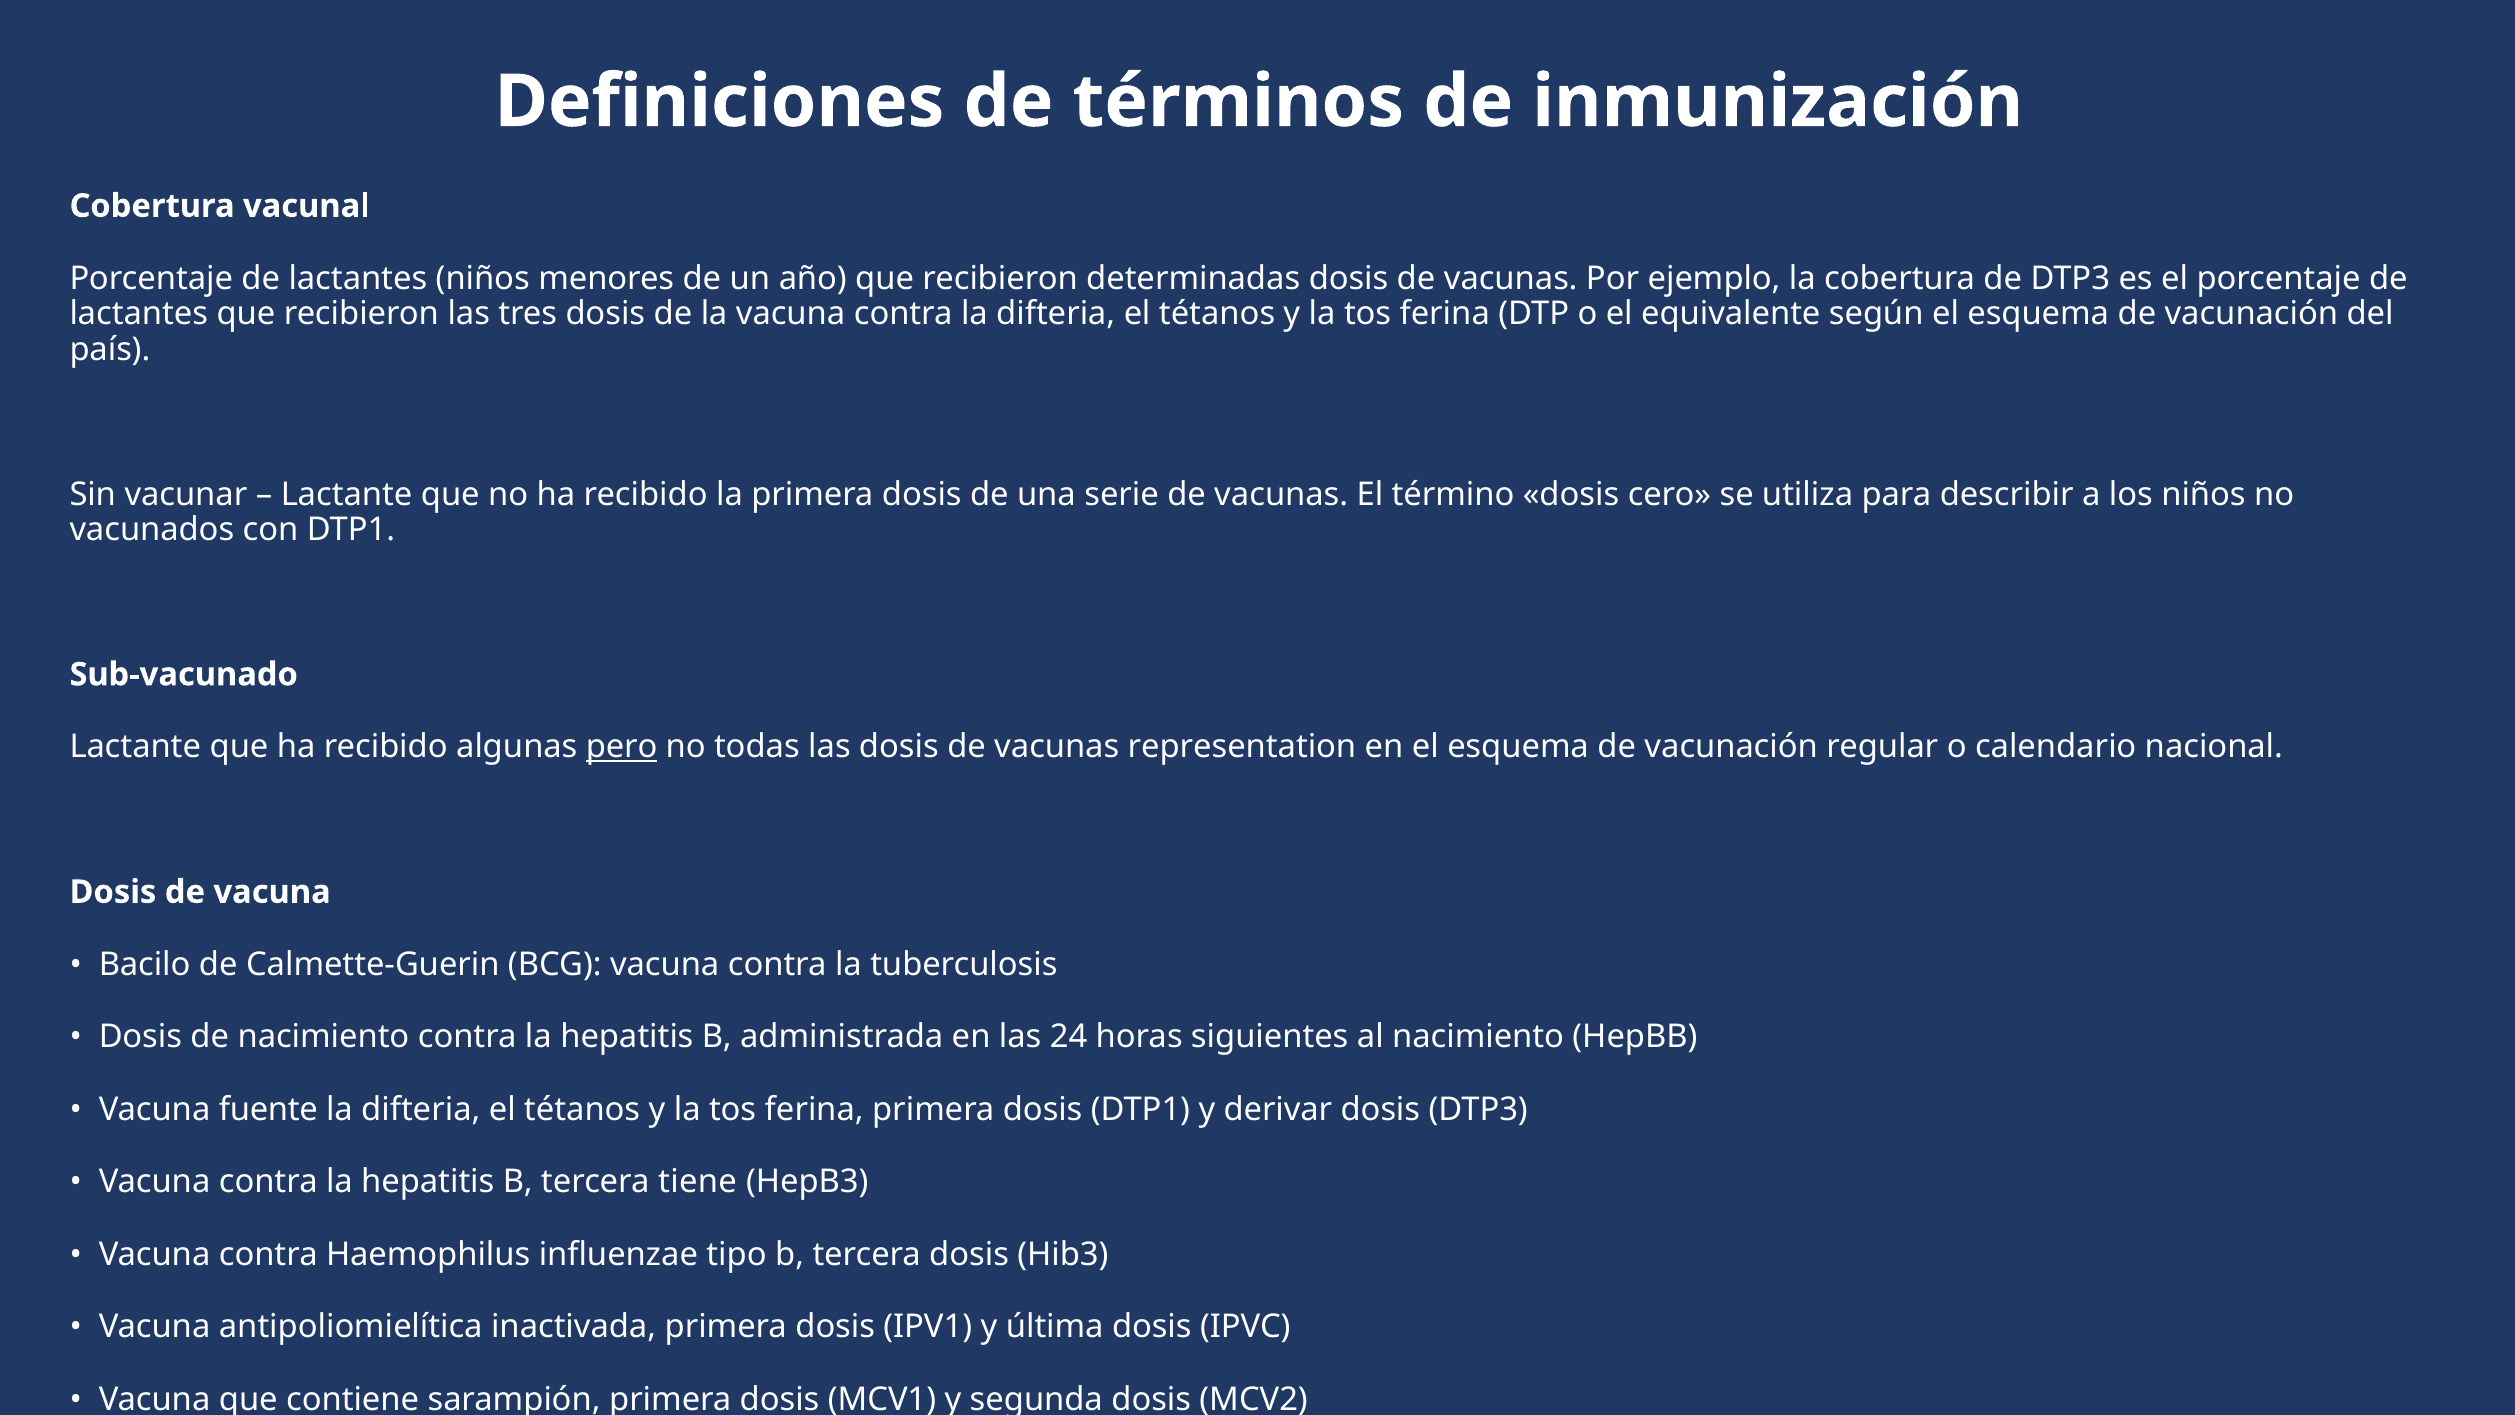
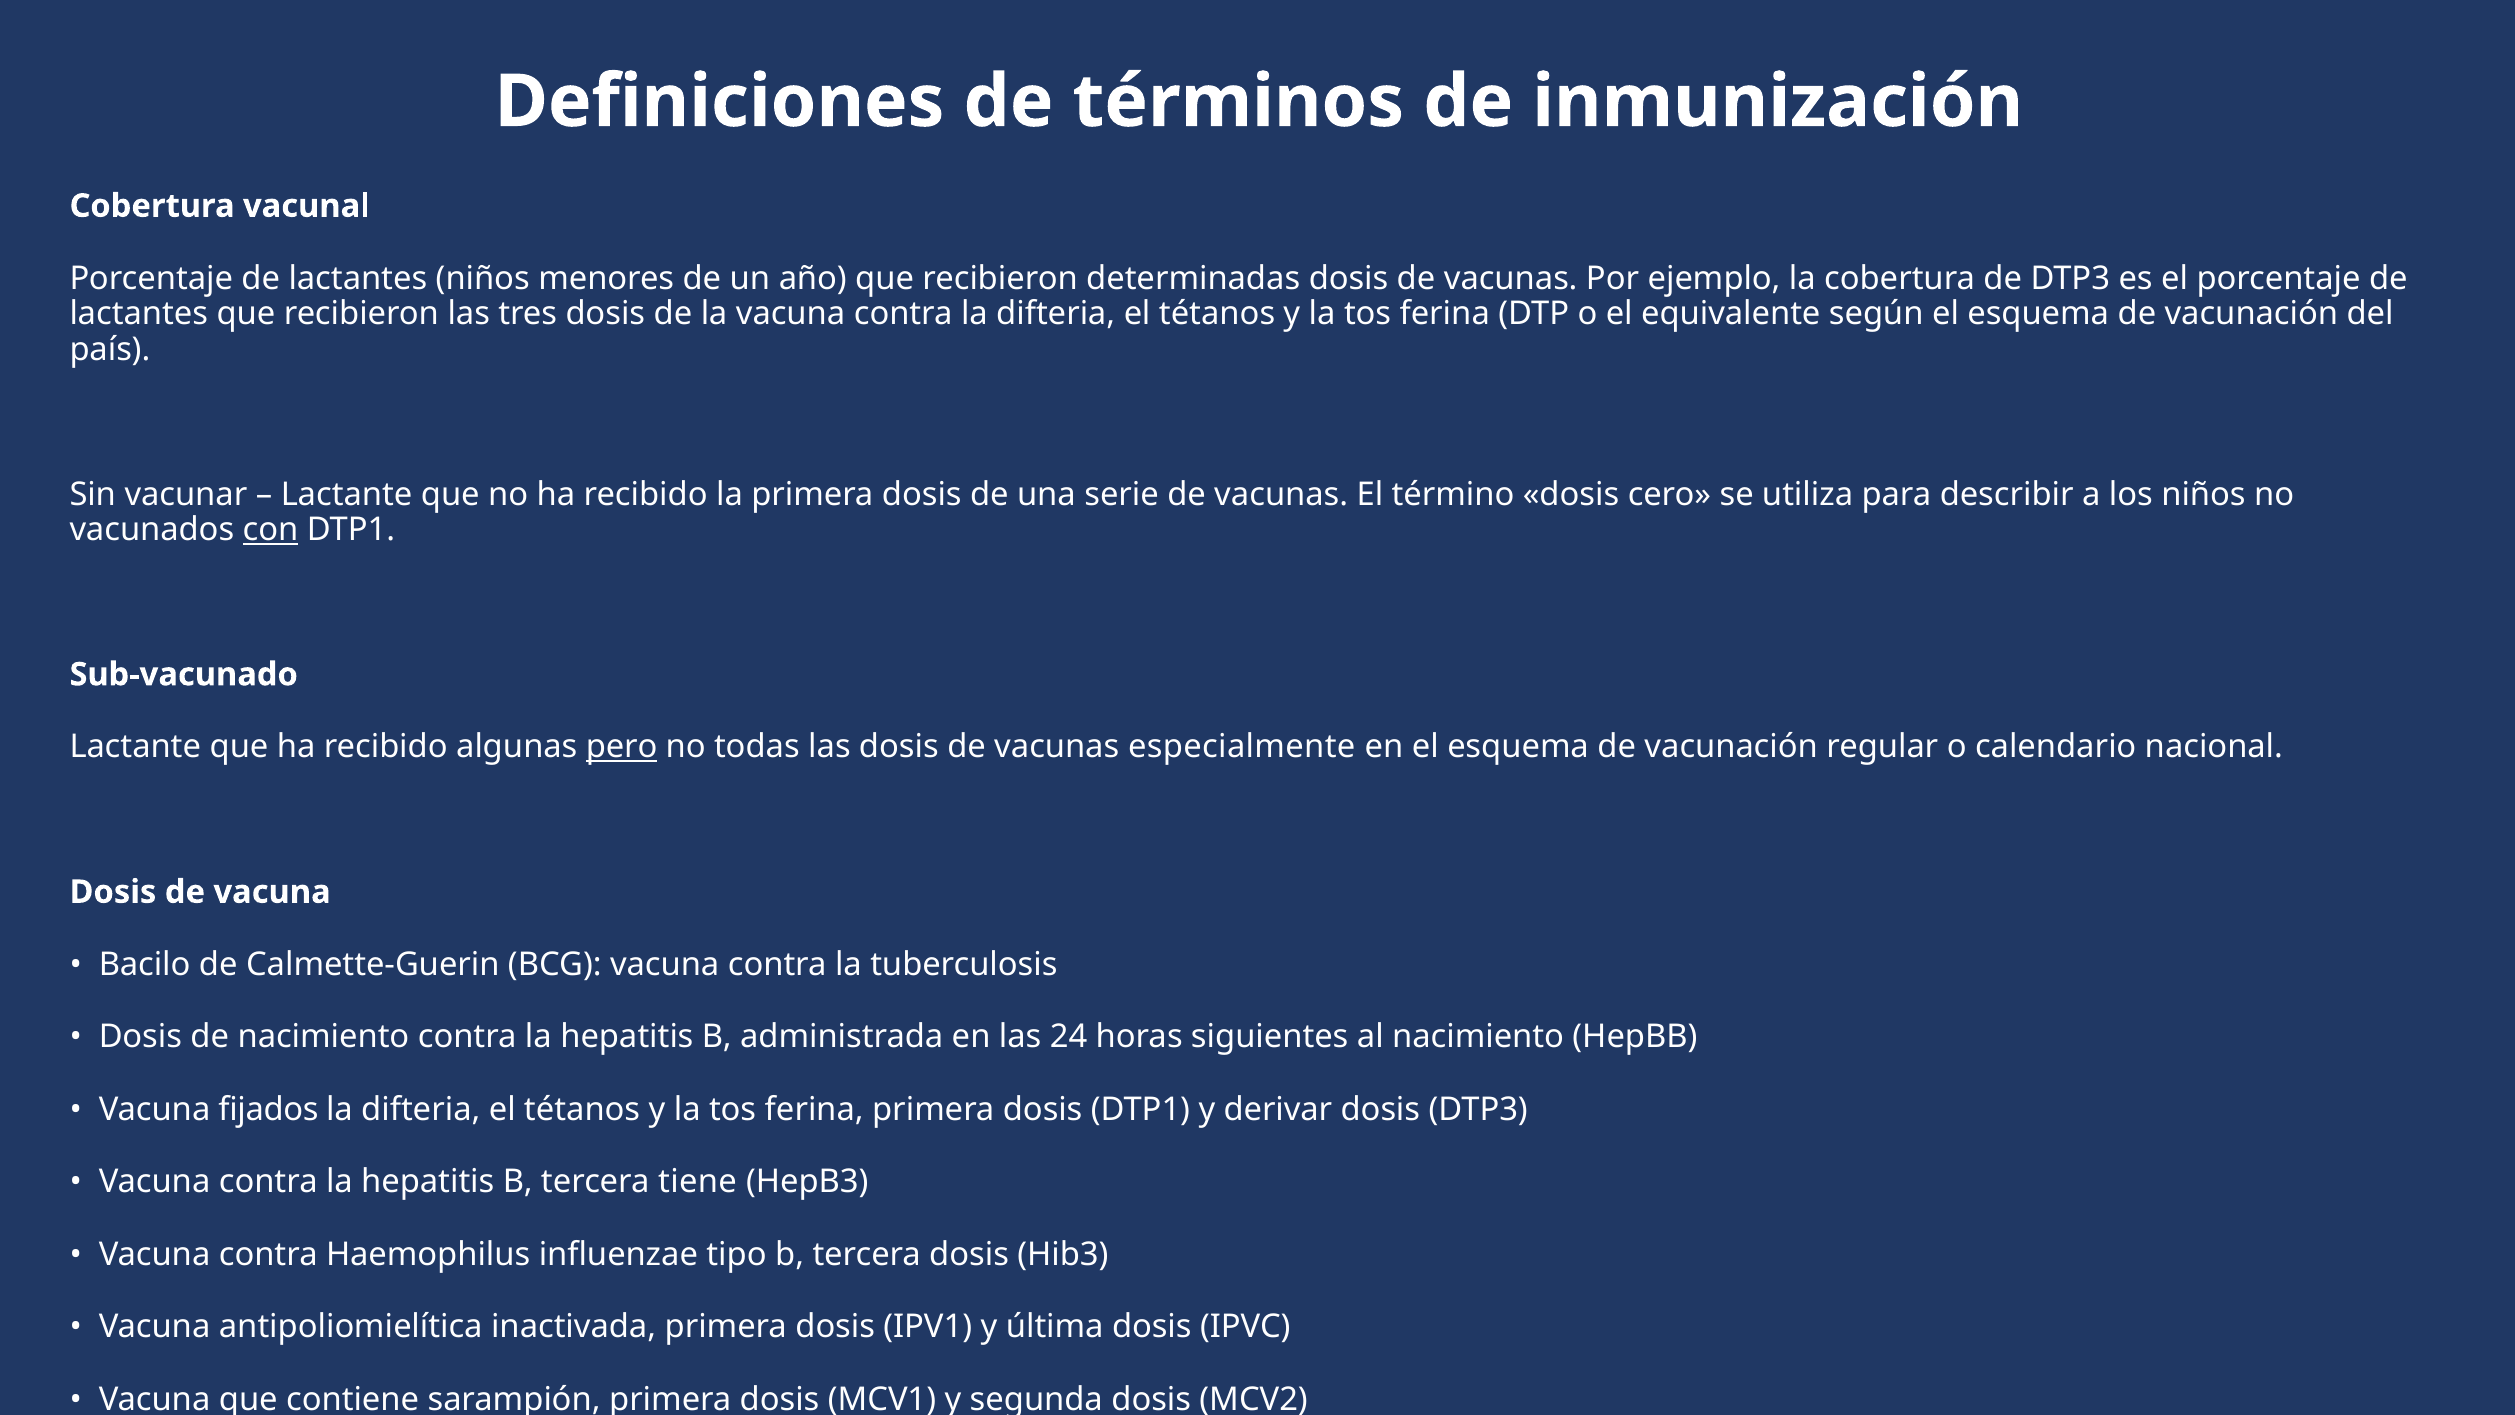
con underline: none -> present (271, 529)
representation: representation -> especialmente (1242, 747)
fuente: fuente -> fijados (268, 1109)
